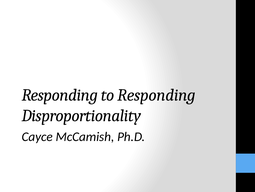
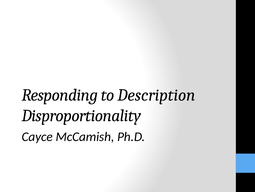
to Responding: Responding -> Description (156, 95)
